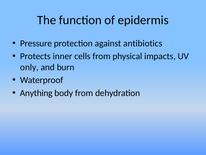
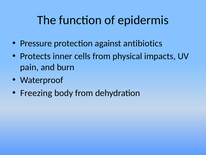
only: only -> pain (29, 67)
Anything: Anything -> Freezing (36, 93)
